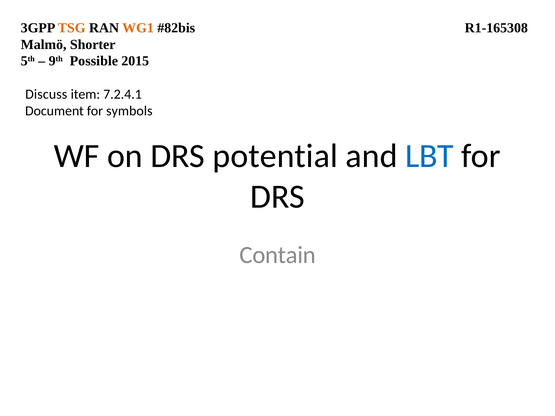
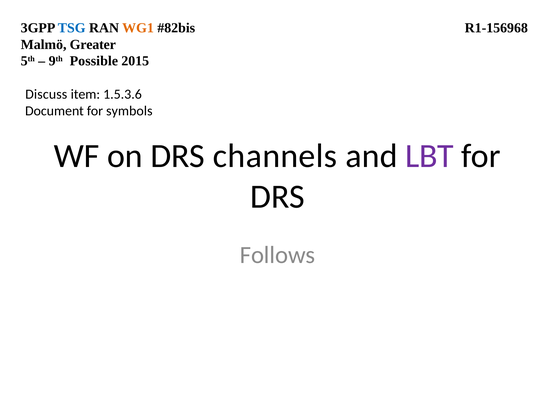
TSG colour: orange -> blue (72, 28)
R1-165308: R1-165308 -> R1-156968 (496, 28)
Shorter: Shorter -> Greater (93, 44)
7.2.4.1: 7.2.4.1 -> 1.5.3.6 (122, 94)
potential: potential -> channels (275, 156)
LBT colour: blue -> purple (429, 156)
Contain: Contain -> Follows (278, 255)
